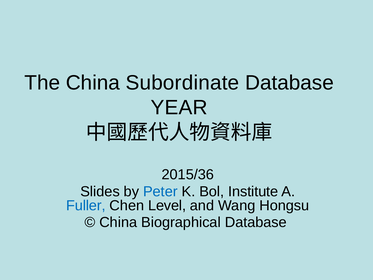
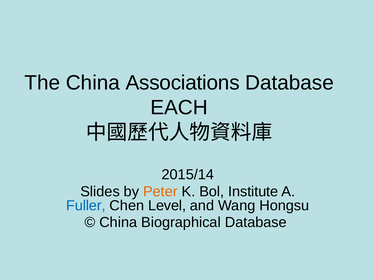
Subordinate: Subordinate -> Associations (183, 83)
YEAR: YEAR -> EACH (179, 108)
2015/36: 2015/36 -> 2015/14 (188, 175)
Peter colour: blue -> orange (160, 191)
